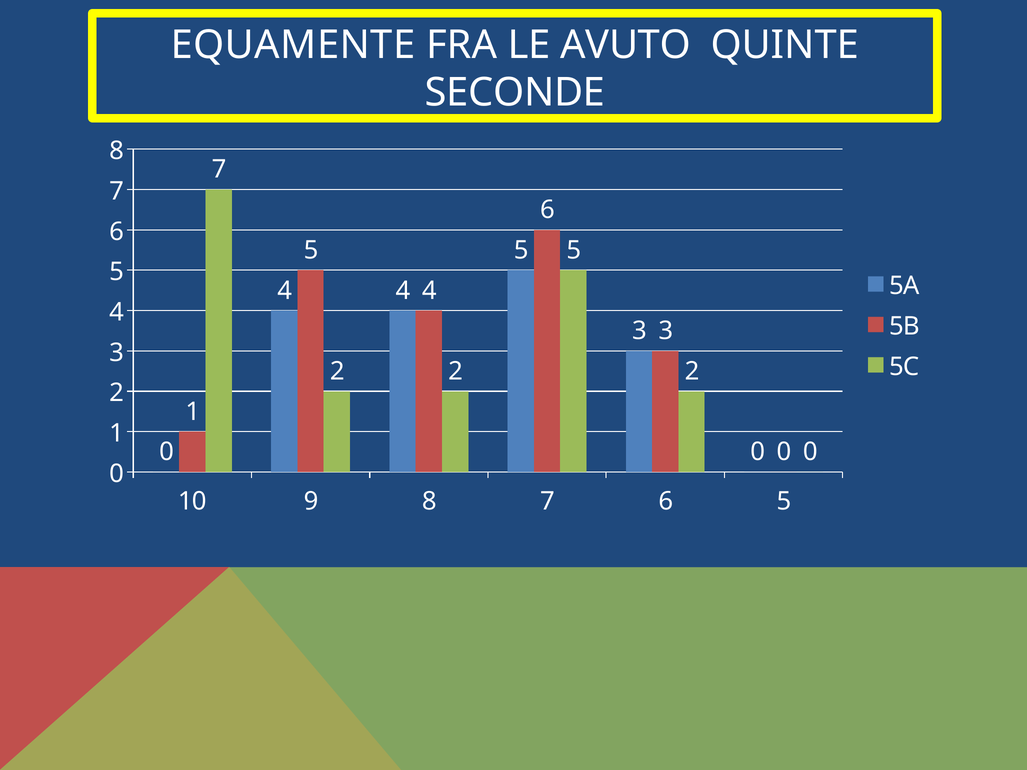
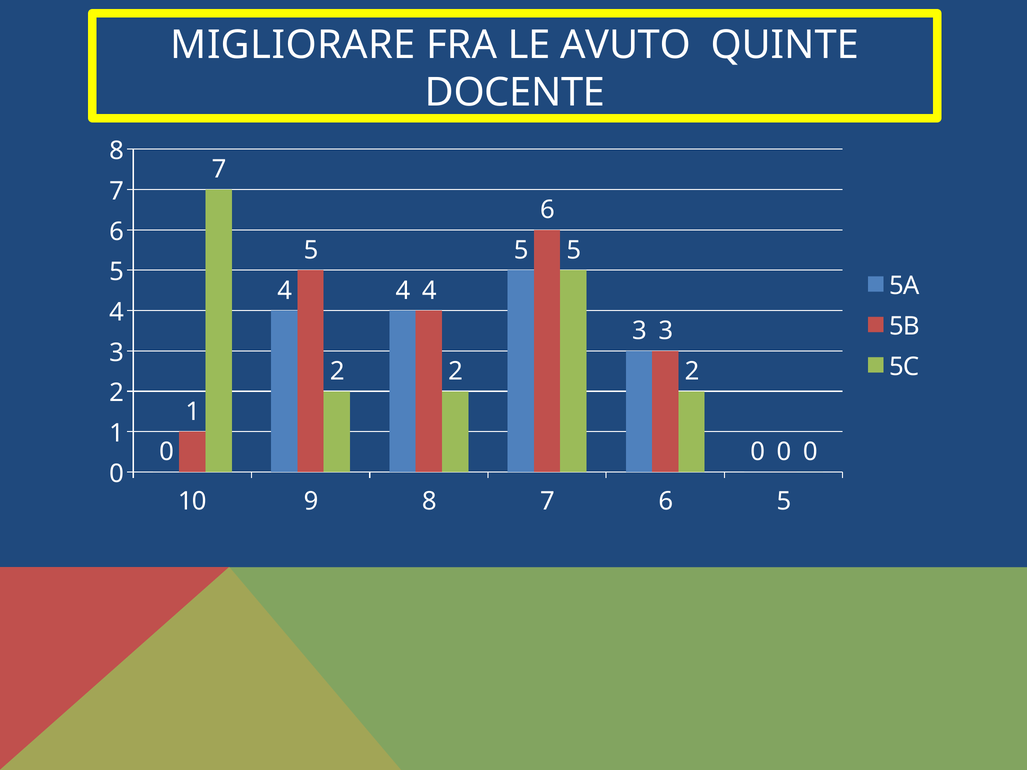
EQUAMENTE: EQUAMENTE -> MIGLIORARE (293, 45)
SECONDE: SECONDE -> DOCENTE (515, 93)
